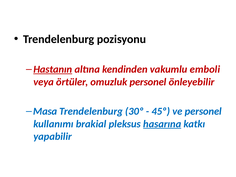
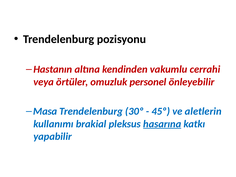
Hastanın underline: present -> none (53, 69)
emboli: emboli -> cerrahi (205, 69)
ve personel: personel -> aletlerin (203, 111)
